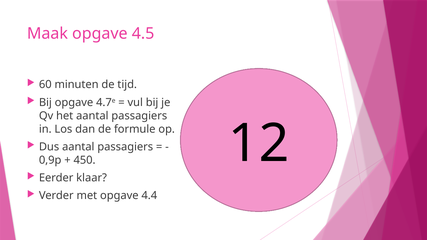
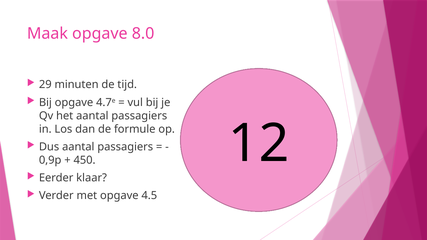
4.5: 4.5 -> 8.0 (143, 34)
60: 60 -> 29 (45, 85)
4.4: 4.4 -> 4.5 (149, 196)
